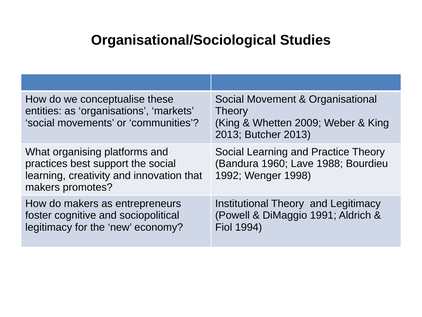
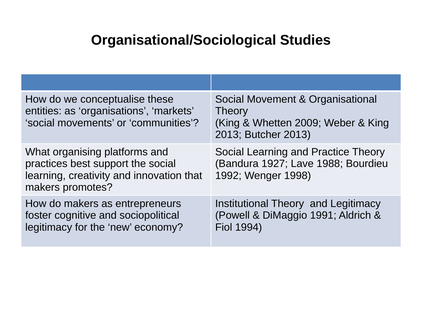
1960: 1960 -> 1927 (275, 164)
